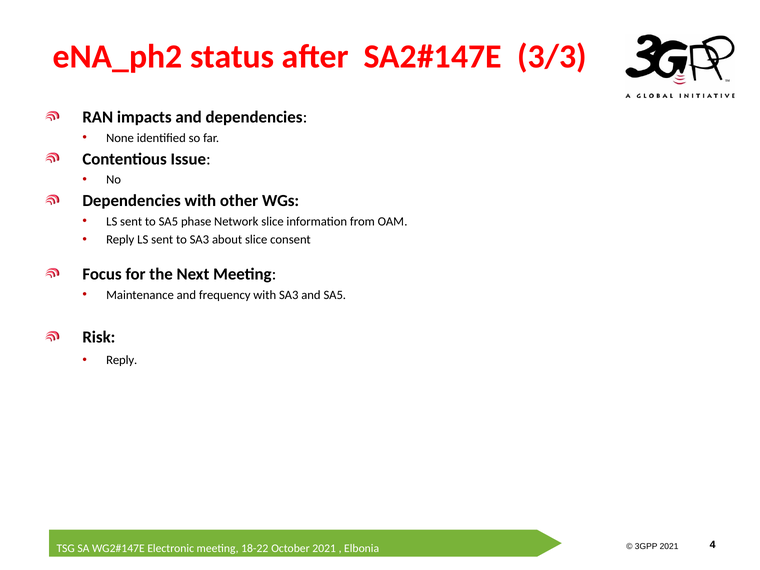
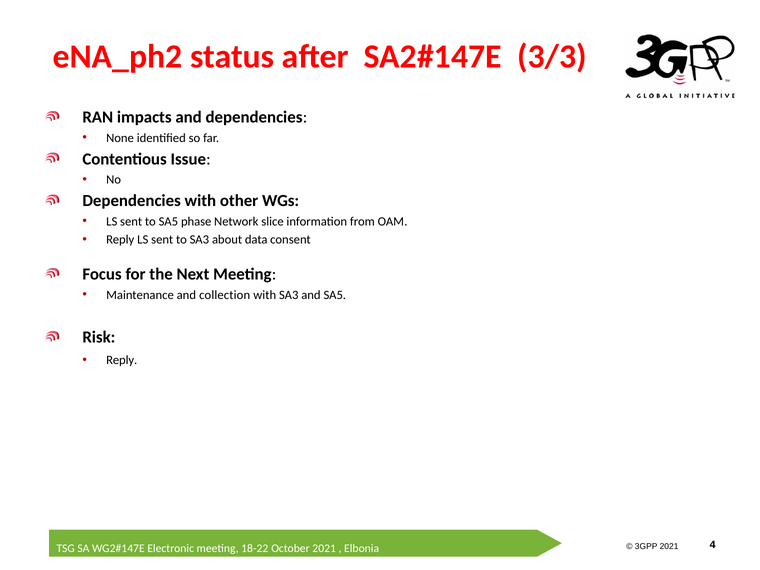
about slice: slice -> data (256, 240)
frequency: frequency -> collection (225, 295)
